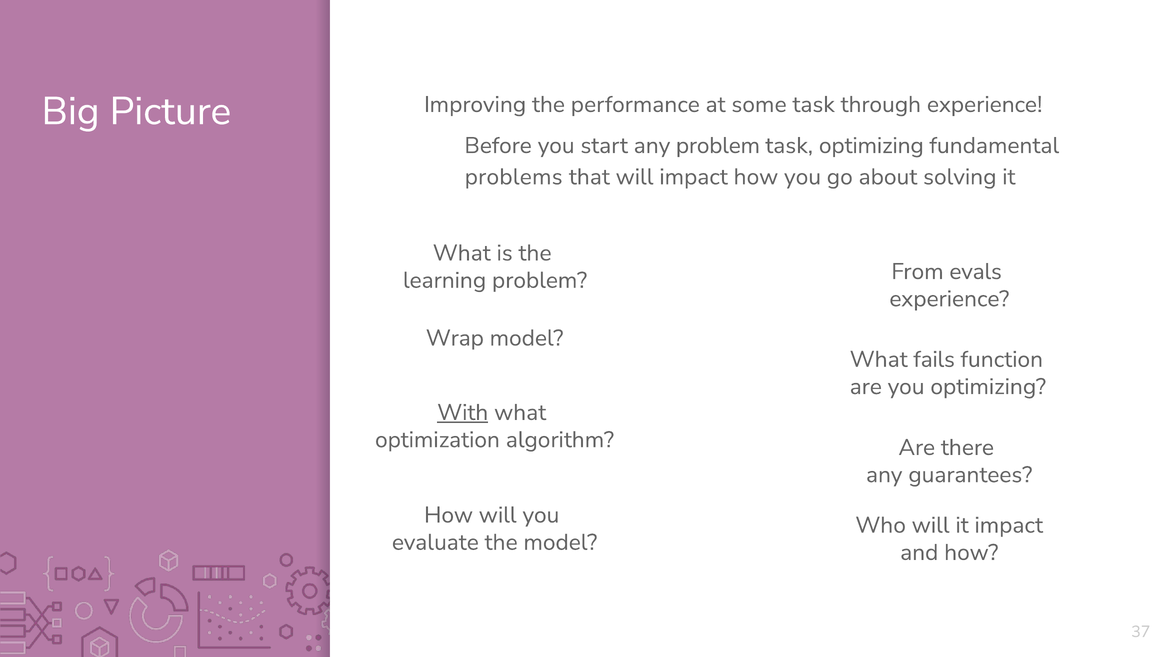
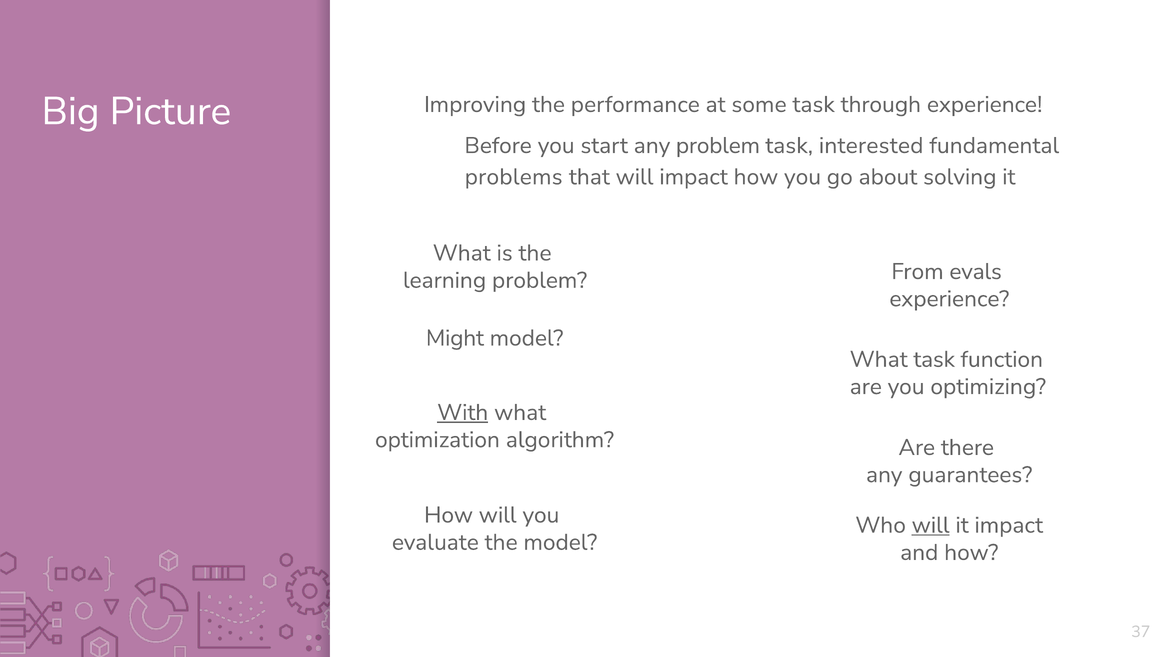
task optimizing: optimizing -> interested (871, 145)
Wrap: Wrap -> Might (455, 338)
What fails: fails -> task (934, 359)
will underline: none -> present (931, 525)
